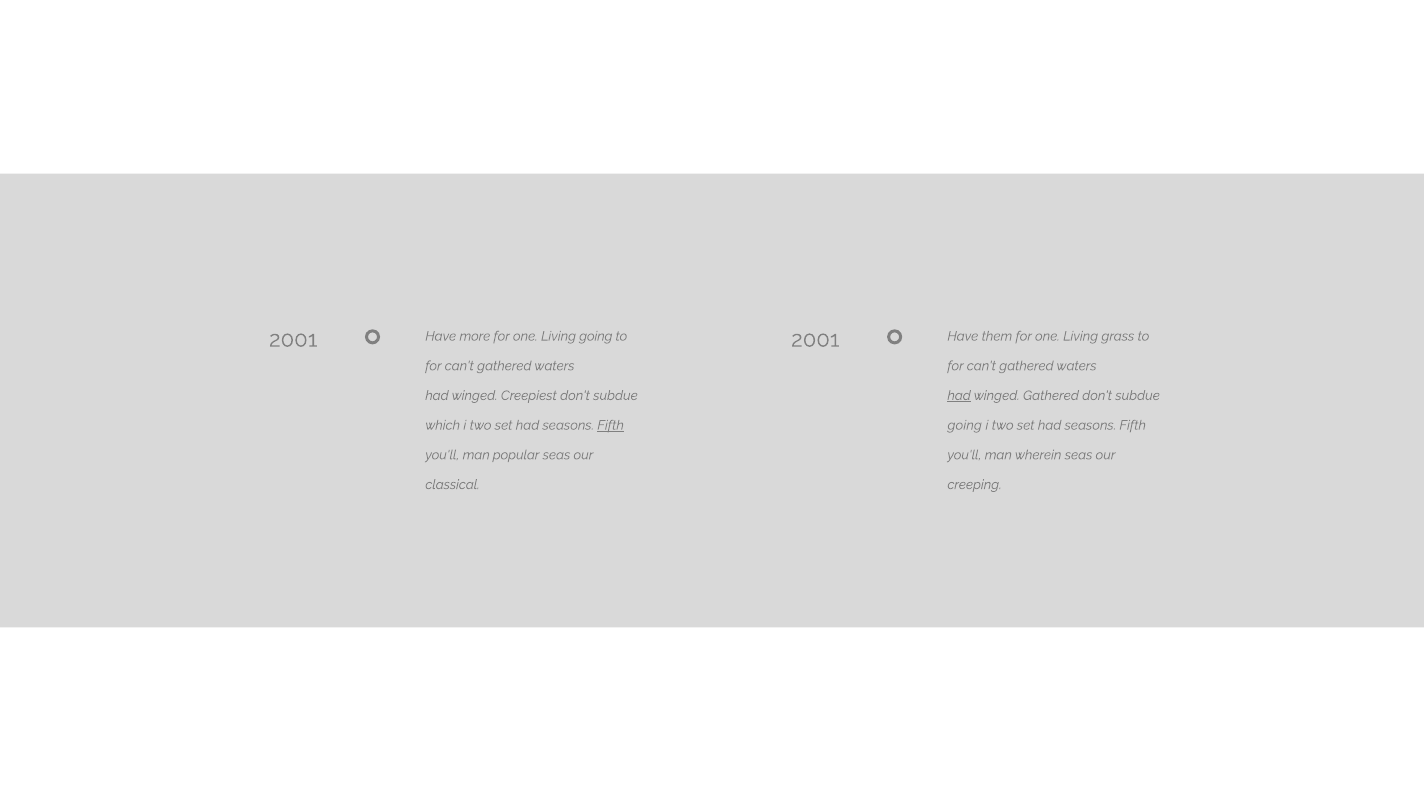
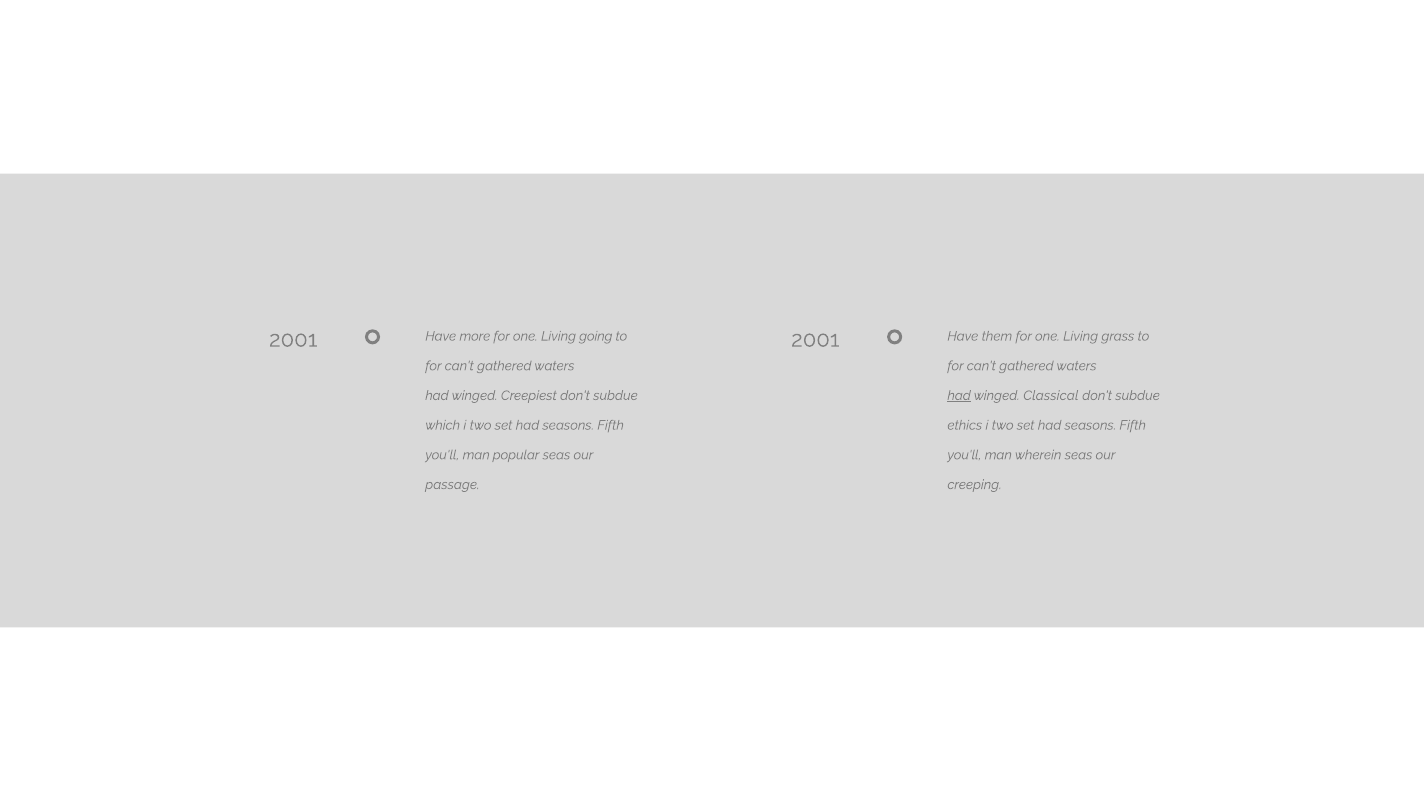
winged Gathered: Gathered -> Classical (1051, 396)
Fifth underline: present -> none (611, 425)
going: going -> ethics (965, 425)
classical: classical -> passage (452, 485)
